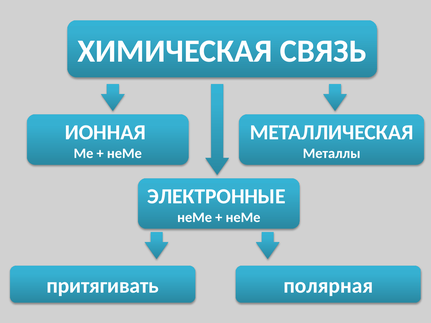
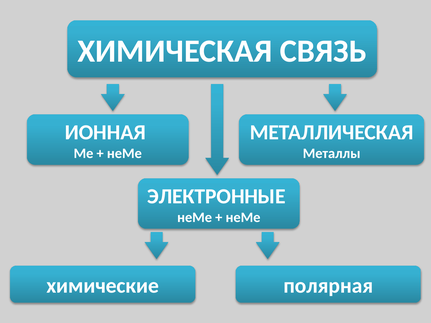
притягивать: притягивать -> химические (103, 286)
